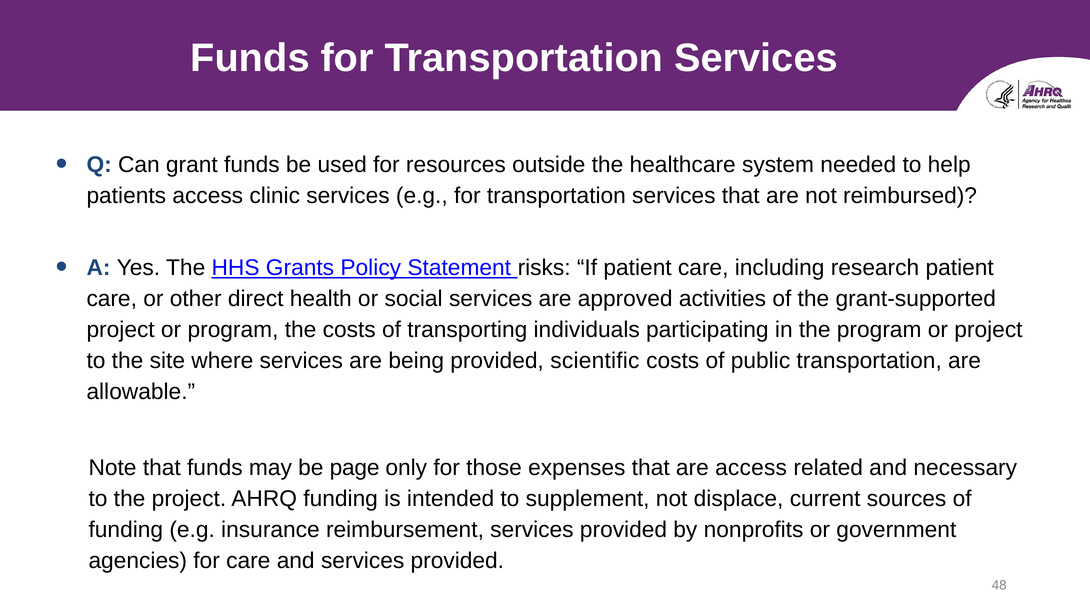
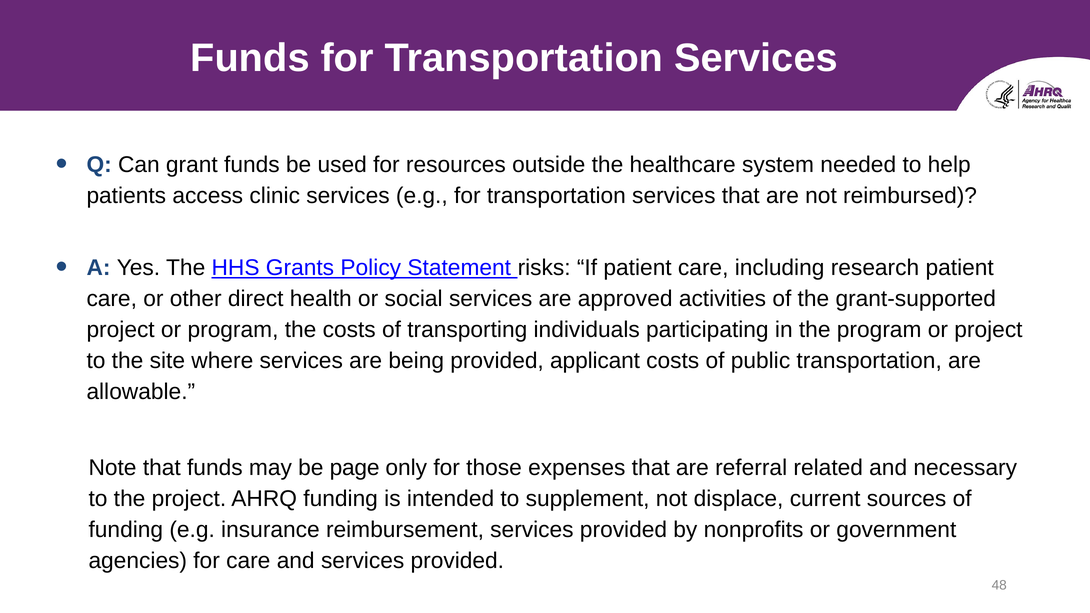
scientific: scientific -> applicant (595, 361)
are access: access -> referral (751, 468)
